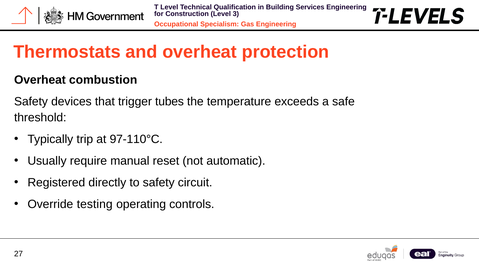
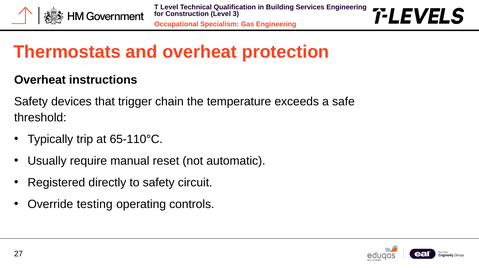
combustion: combustion -> instructions (103, 80)
tubes: tubes -> chain (169, 102)
97-110°C: 97-110°C -> 65-110°C (136, 139)
